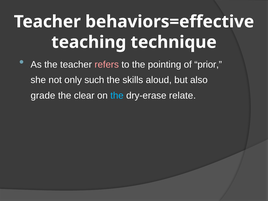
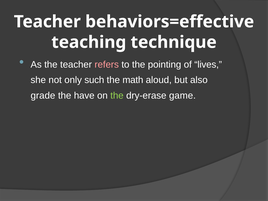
prior: prior -> lives (208, 64)
skills: skills -> math (133, 80)
clear: clear -> have (84, 95)
the colour: light blue -> light green (117, 95)
relate: relate -> game (182, 95)
